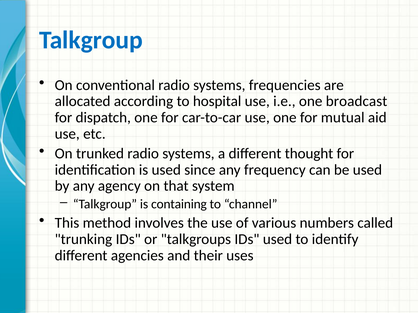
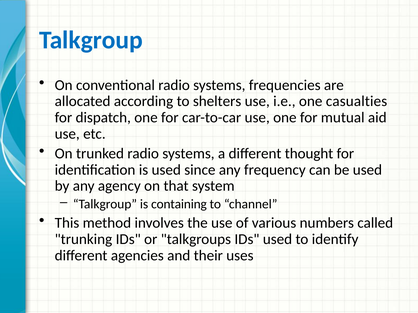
hospital: hospital -> shelters (217, 101)
broadcast: broadcast -> casualties (357, 101)
